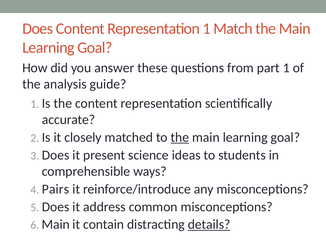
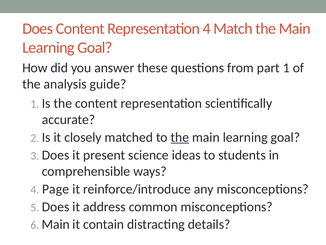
Representation 1: 1 -> 4 (207, 29)
Pairs: Pairs -> Page (56, 189)
details underline: present -> none (209, 224)
